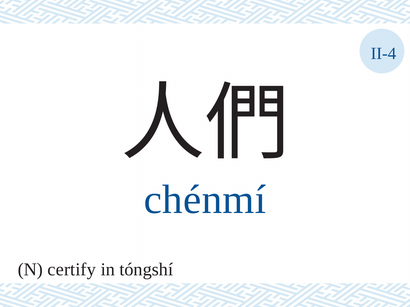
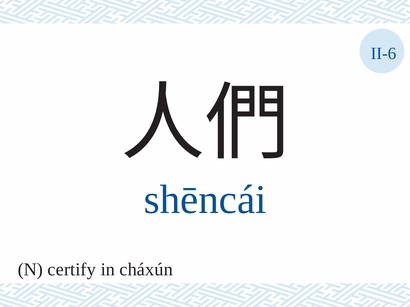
II-4: II-4 -> II-6 (384, 54)
chénmí: chénmí -> shēncái (205, 200)
tóngshí: tóngshí -> cháxún (146, 270)
